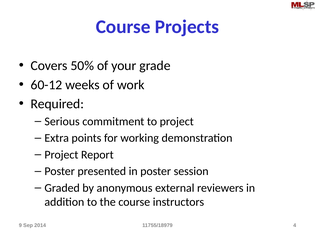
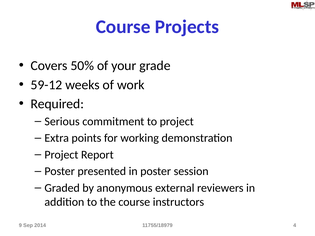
60-12: 60-12 -> 59-12 (47, 85)
